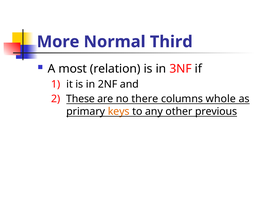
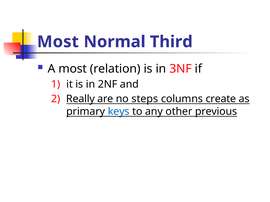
More: More -> Most (58, 42)
These: These -> Really (80, 99)
there: there -> steps (145, 99)
whole: whole -> create (221, 99)
keys colour: orange -> blue (119, 112)
